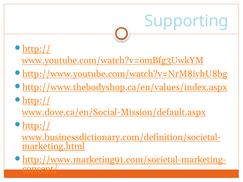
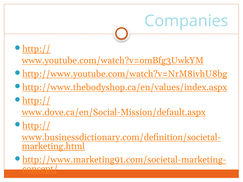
Supporting: Supporting -> Companies (186, 21)
